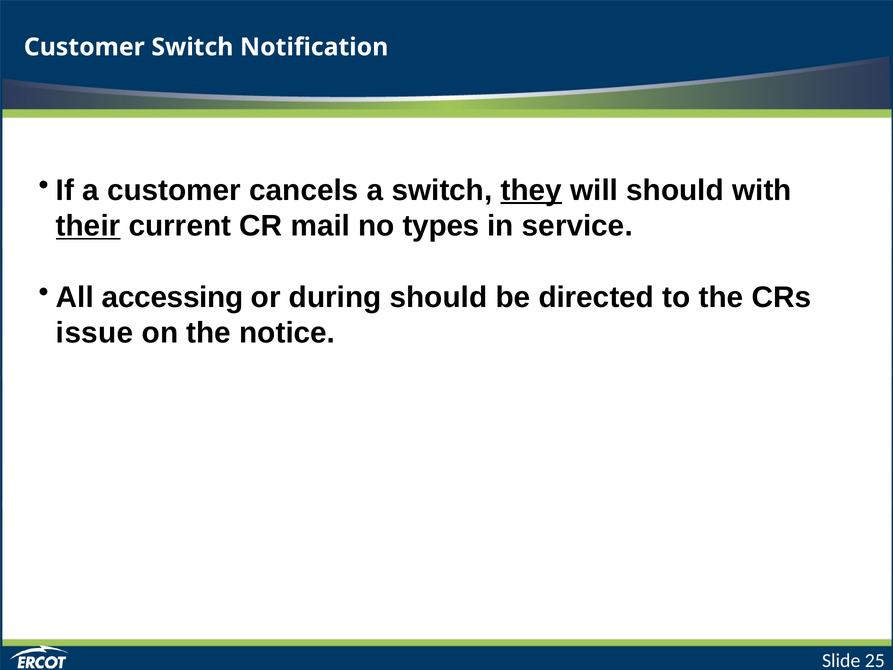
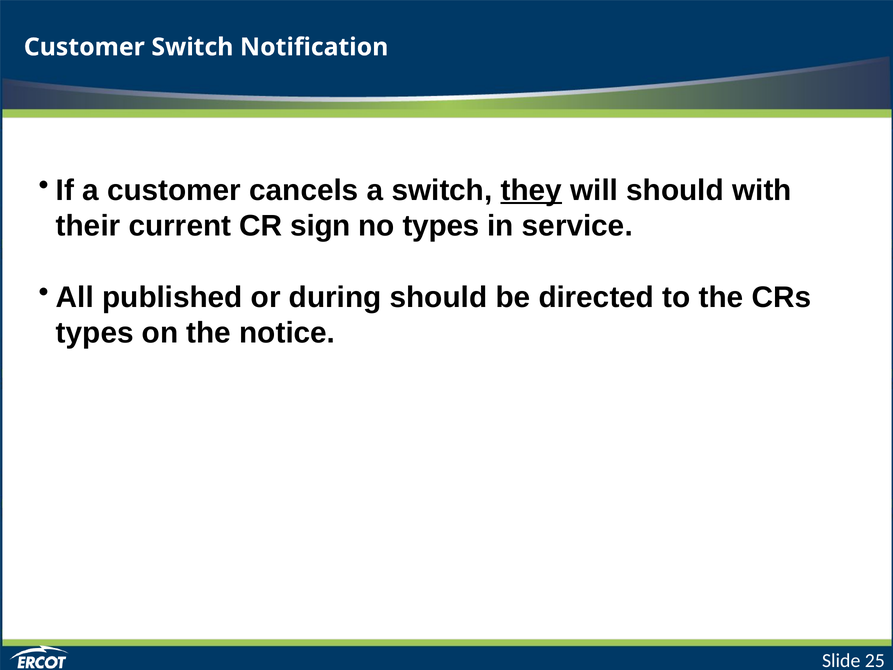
their underline: present -> none (88, 226)
mail: mail -> sign (320, 226)
accessing: accessing -> published (172, 297)
issue: issue -> types (95, 333)
